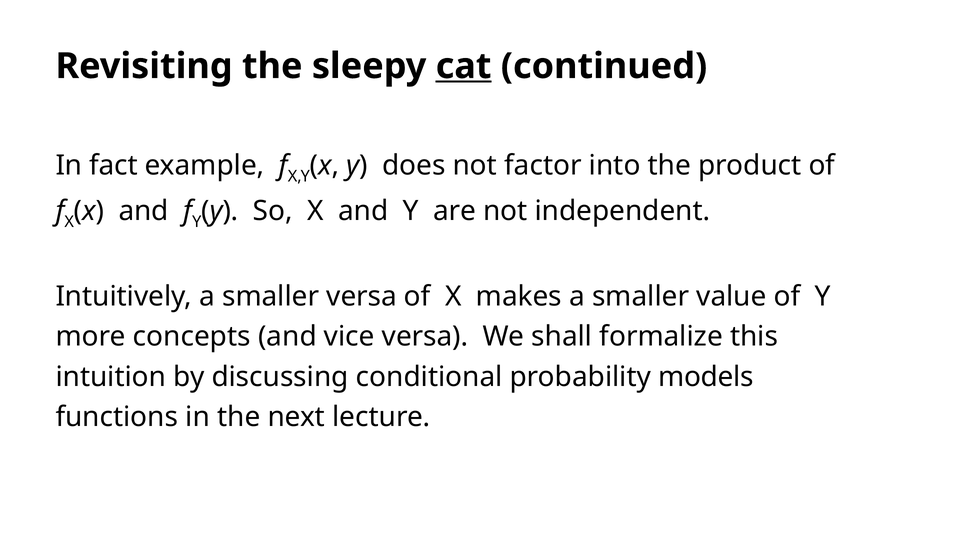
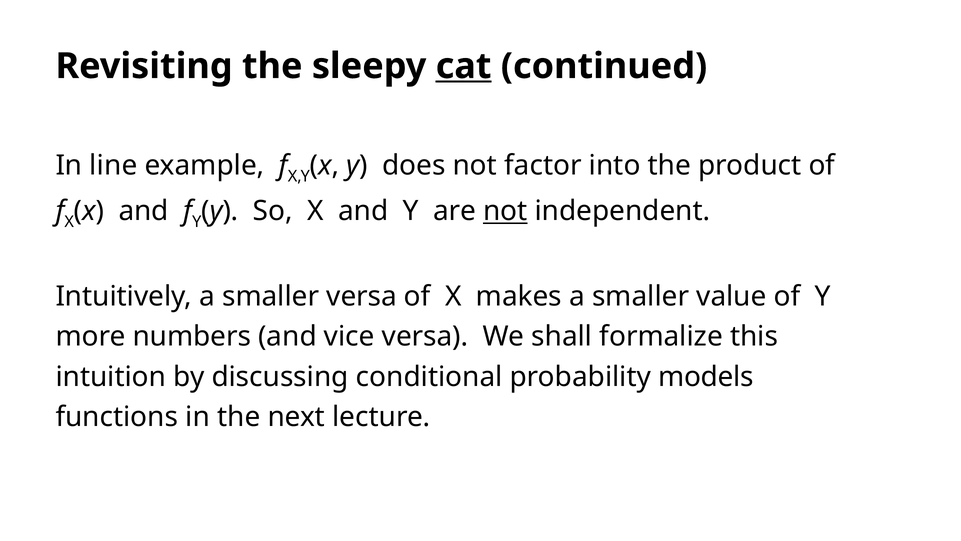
fact: fact -> line (113, 165)
not underline: none -> present (505, 211)
concepts: concepts -> numbers (192, 336)
